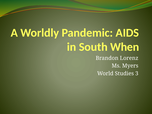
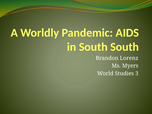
South When: When -> South (125, 47)
